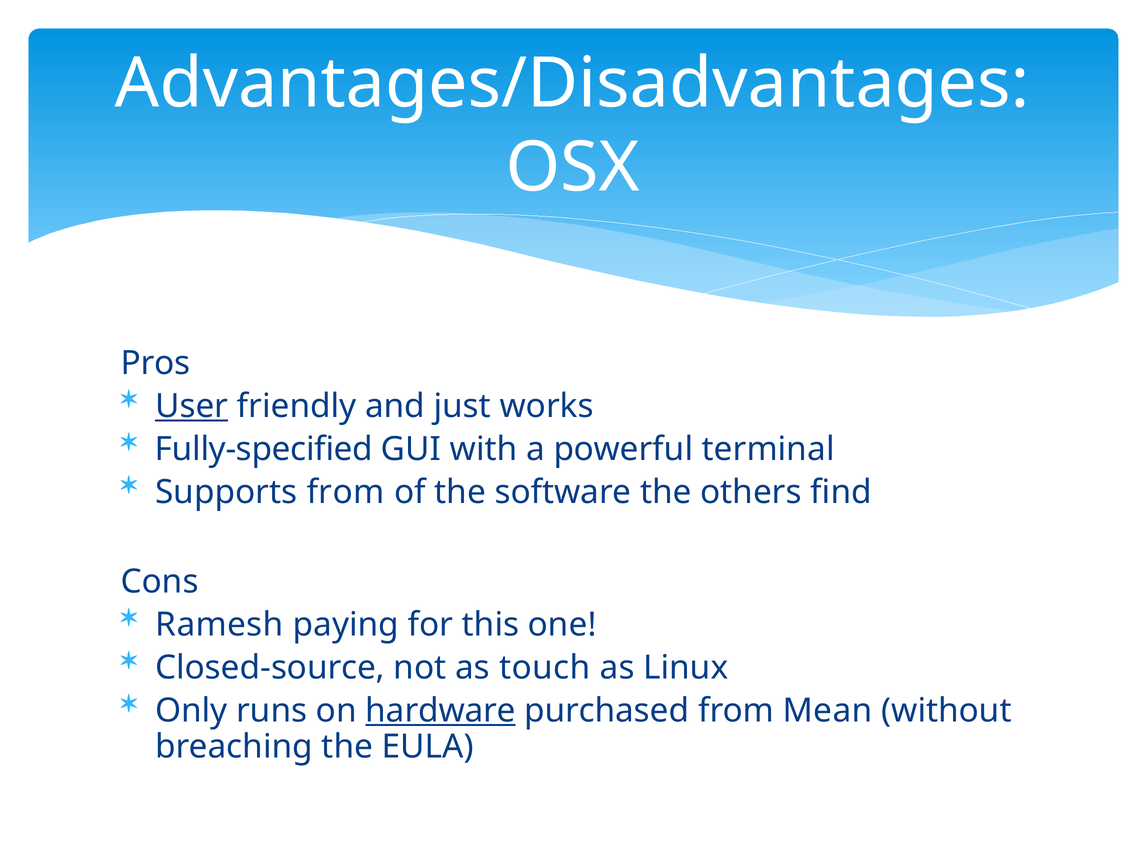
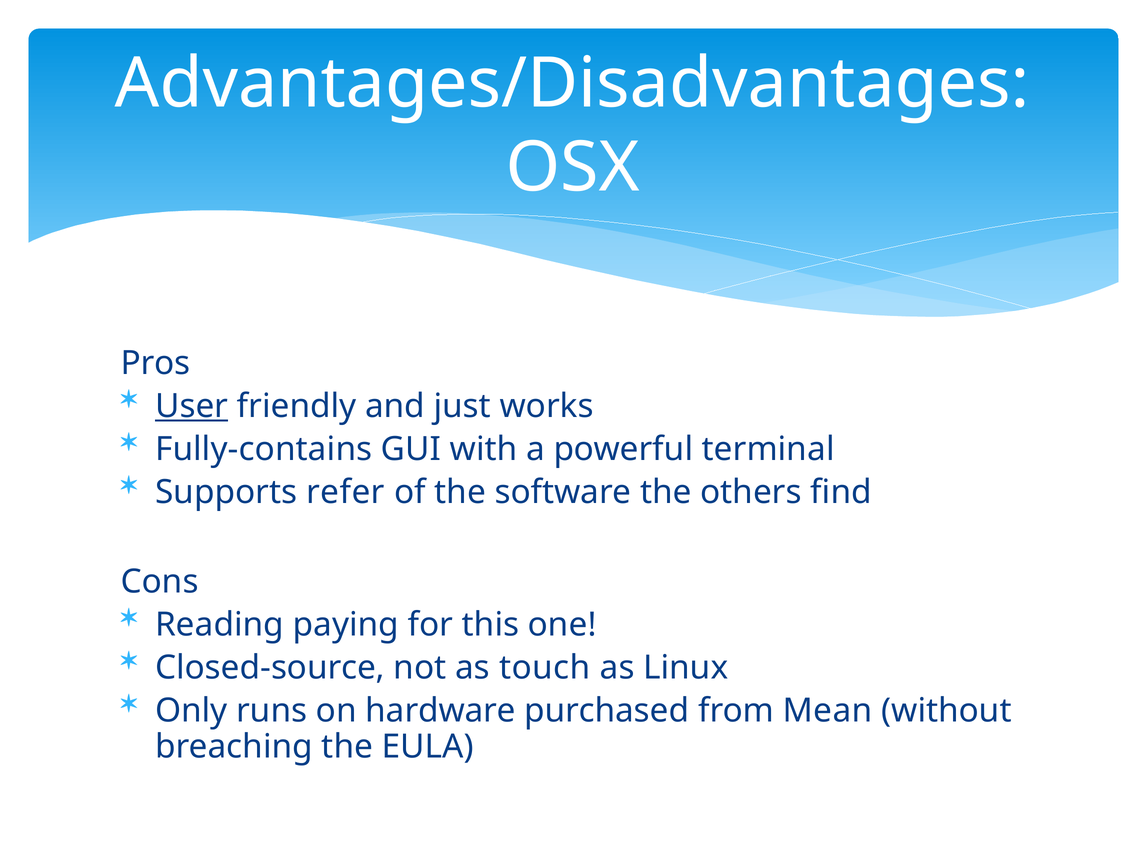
Fully-specified: Fully-specified -> Fully-contains (264, 449)
Supports from: from -> refer (345, 492)
Ramesh: Ramesh -> Reading (220, 625)
hardware underline: present -> none (441, 711)
